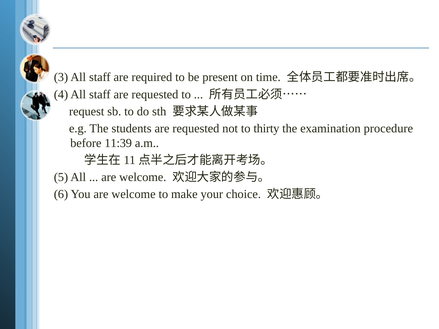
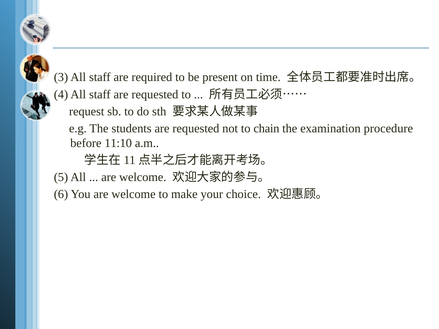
thirty: thirty -> chain (266, 129)
11:39: 11:39 -> 11:10 (118, 143)
